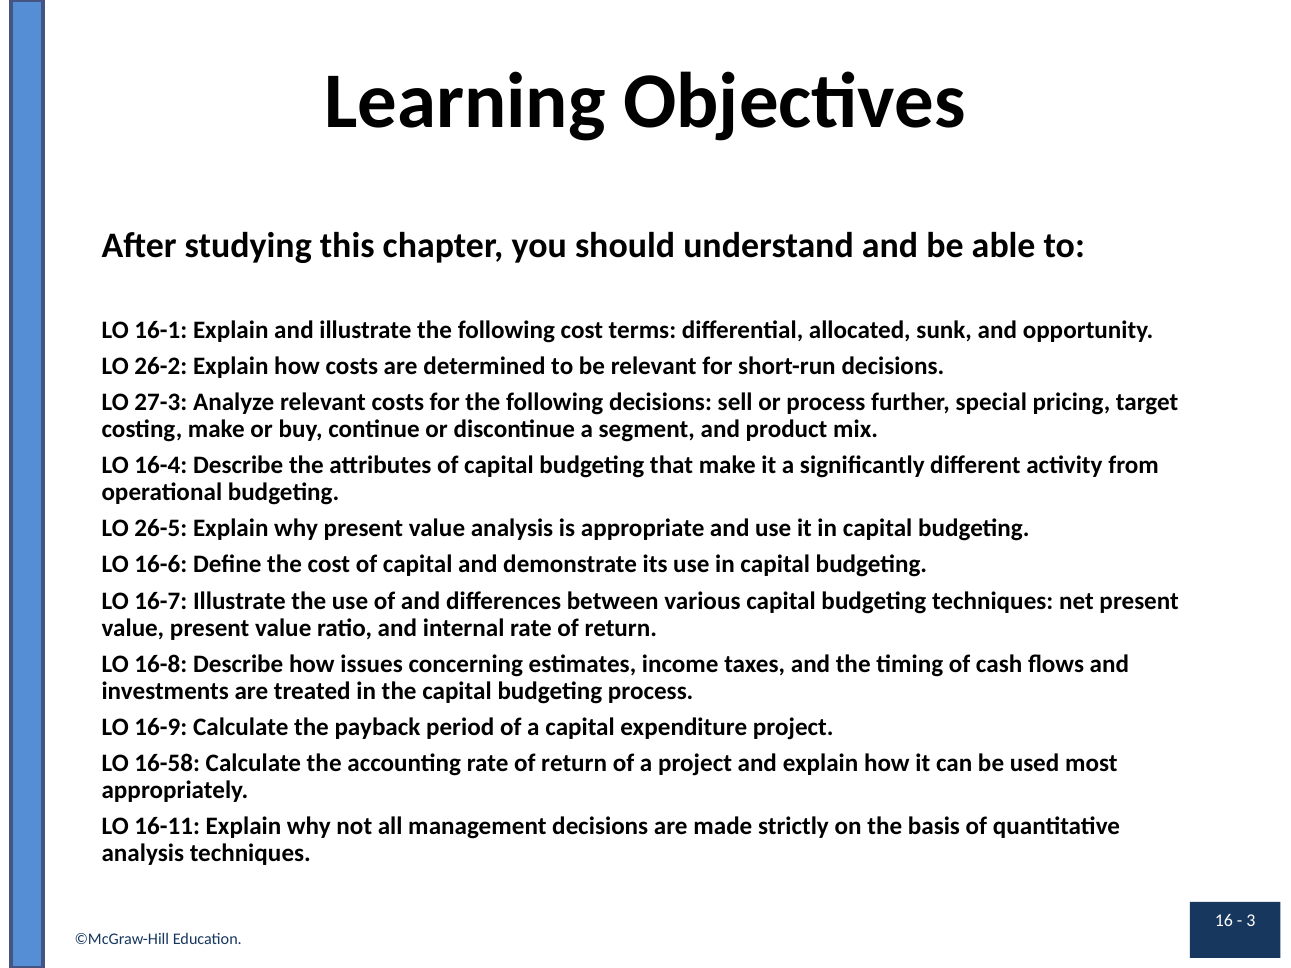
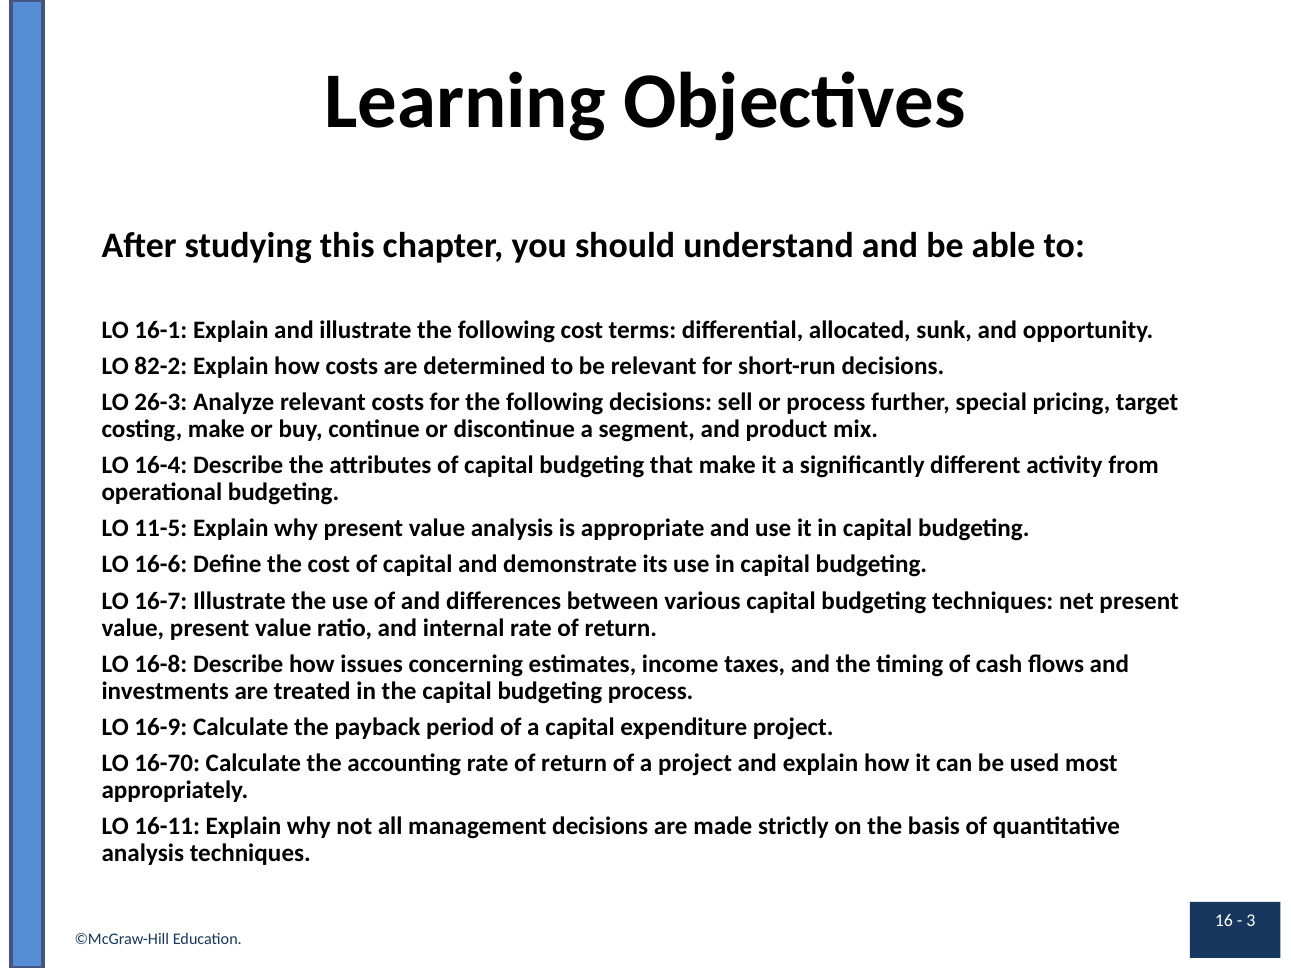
26-2: 26-2 -> 82-2 (161, 366)
27-3: 27-3 -> 26-3 (161, 402)
26-5: 26-5 -> 11-5 (161, 529)
16-58: 16-58 -> 16-70 (167, 763)
